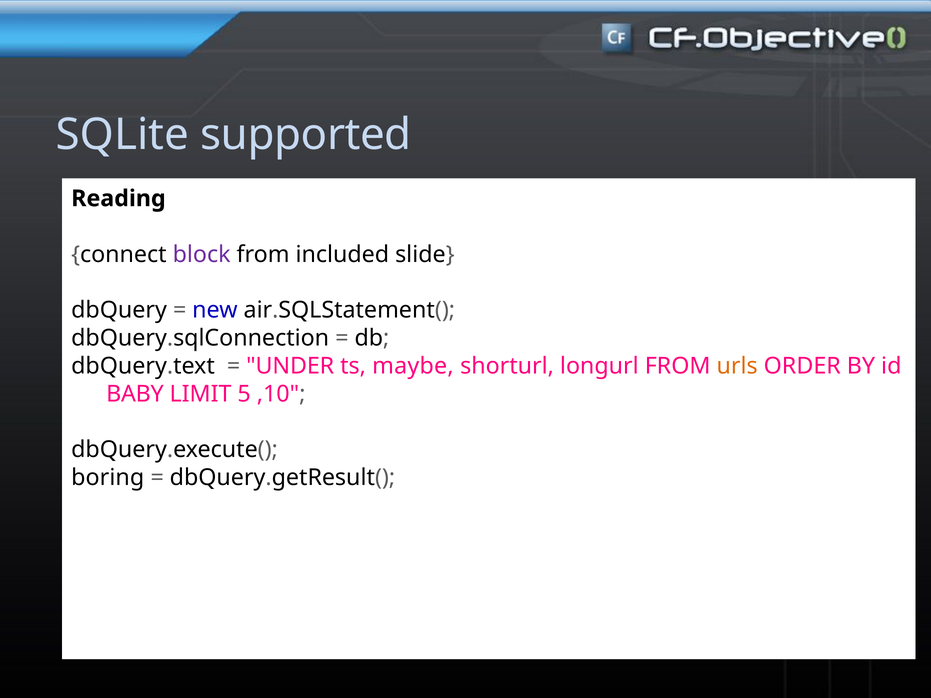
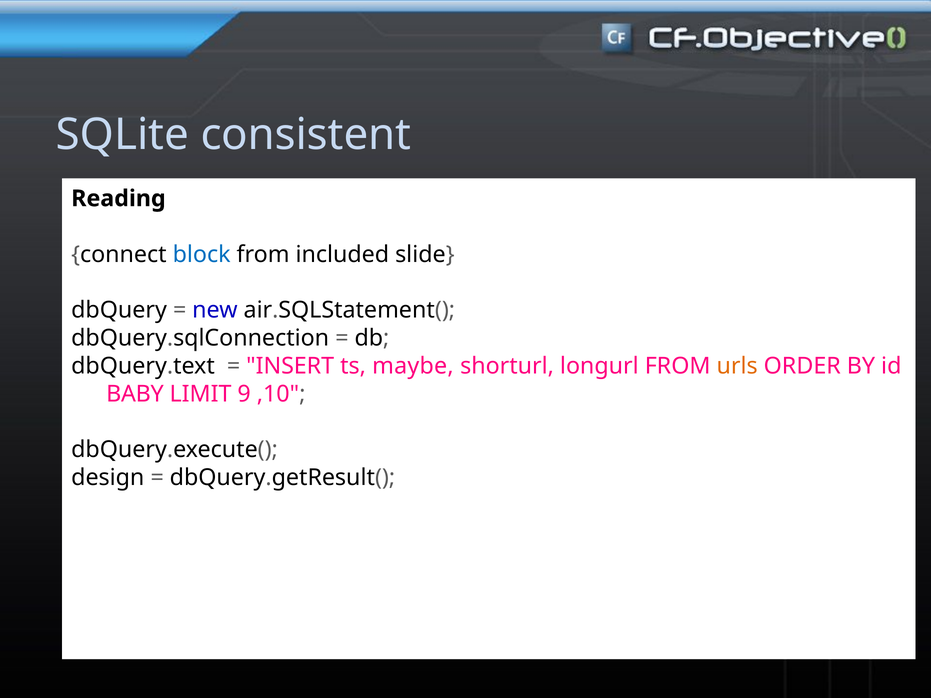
supported: supported -> consistent (306, 135)
block colour: purple -> blue (202, 254)
UNDER: UNDER -> INSERT (290, 366)
5: 5 -> 9 (244, 394)
boring: boring -> design (108, 478)
